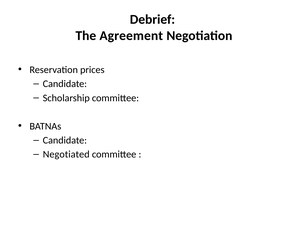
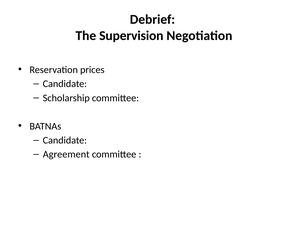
Agreement: Agreement -> Supervision (131, 36)
Negotiated: Negotiated -> Agreement (66, 155)
